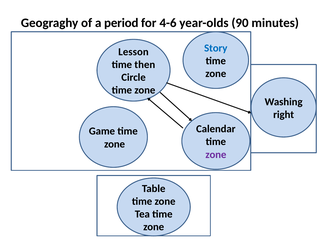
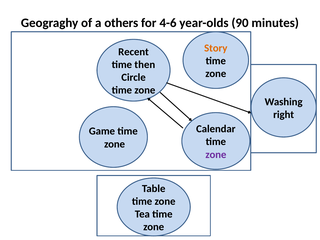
period: period -> others (121, 23)
Story colour: blue -> orange (216, 48)
Lesson: Lesson -> Recent (134, 52)
